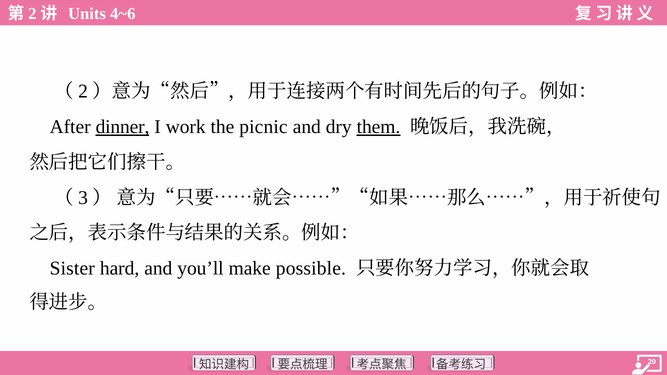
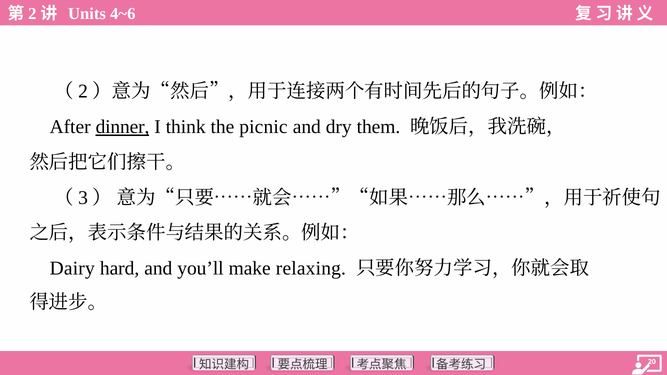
work: work -> think (186, 127)
them underline: present -> none (378, 127)
Sister: Sister -> Dairy (72, 269)
possible: possible -> relaxing (311, 269)
